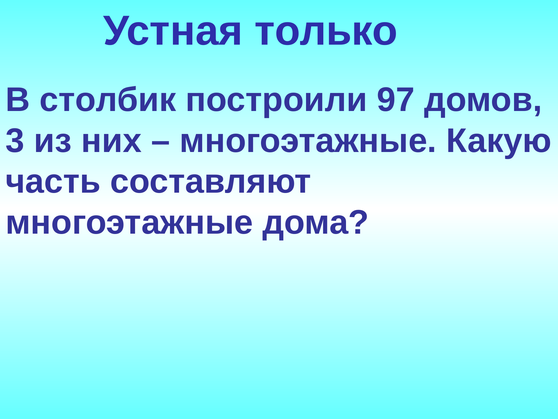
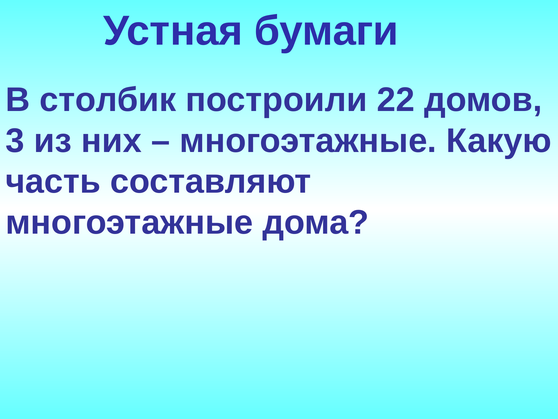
только: только -> бумаги (326, 31)
97: 97 -> 22 (396, 100)
